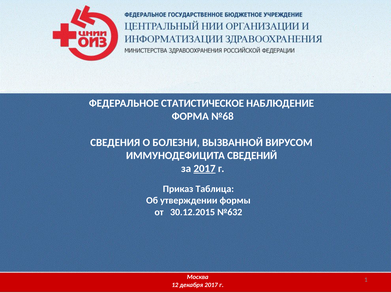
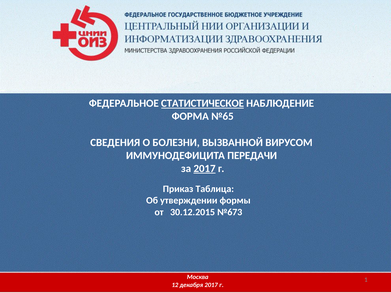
СТАТИСТИЧЕСКОЕ underline: none -> present (203, 103)
№68: №68 -> №65 (222, 117)
СВЕДЕНИЙ: СВЕДЕНИЙ -> ПЕРЕДАЧИ (252, 156)
№632: №632 -> №673 (230, 212)
